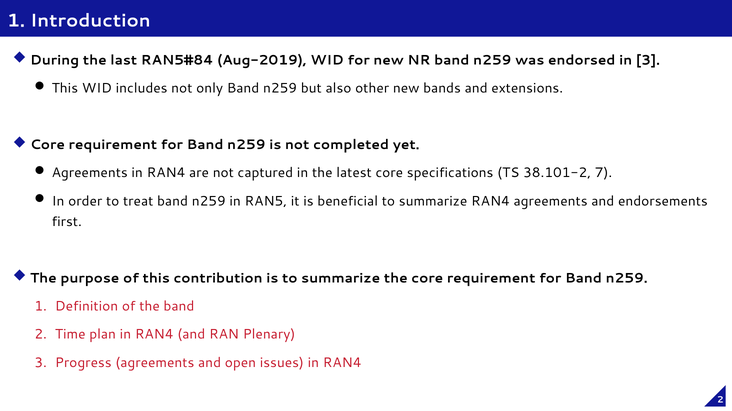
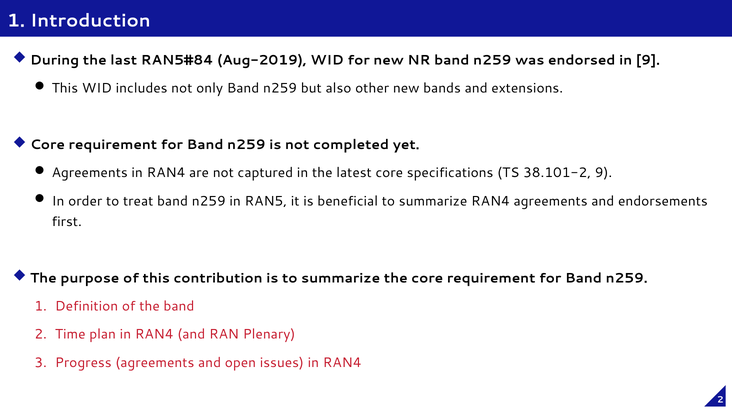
in 3: 3 -> 9 (648, 60)
38.101-2 7: 7 -> 9 (604, 173)
